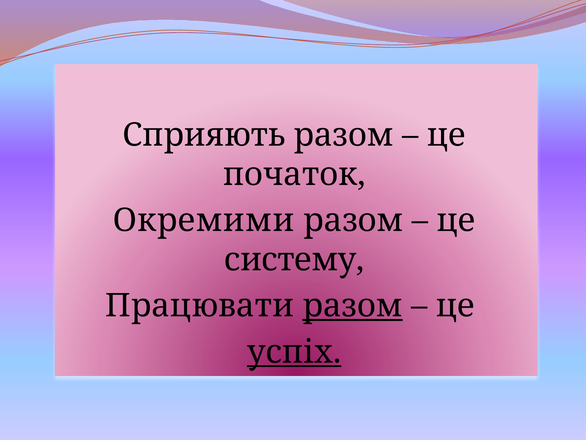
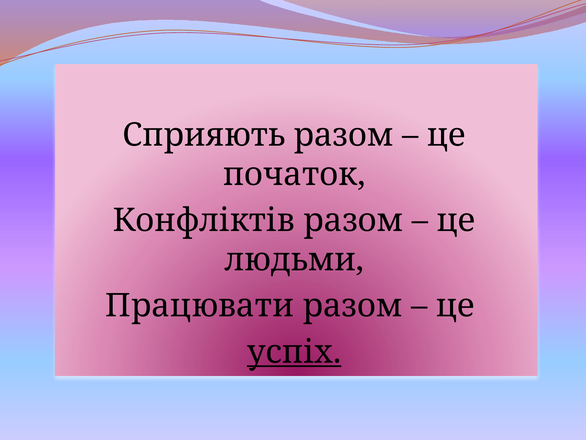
Окремими: Окремими -> Конфліктів (204, 220)
систему: систему -> людьми (294, 259)
разом underline: present -> none (353, 306)
